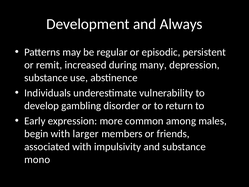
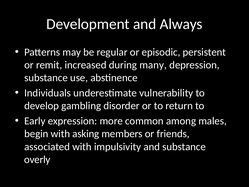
larger: larger -> asking (86, 134)
mono: mono -> overly (37, 159)
